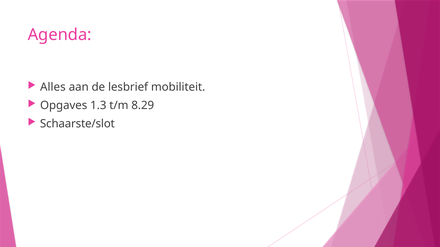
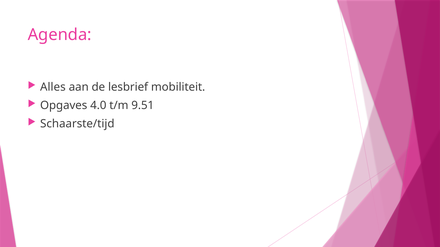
1.3: 1.3 -> 4.0 (98, 106)
8.29: 8.29 -> 9.51 (143, 106)
Schaarste/slot: Schaarste/slot -> Schaarste/tijd (77, 124)
